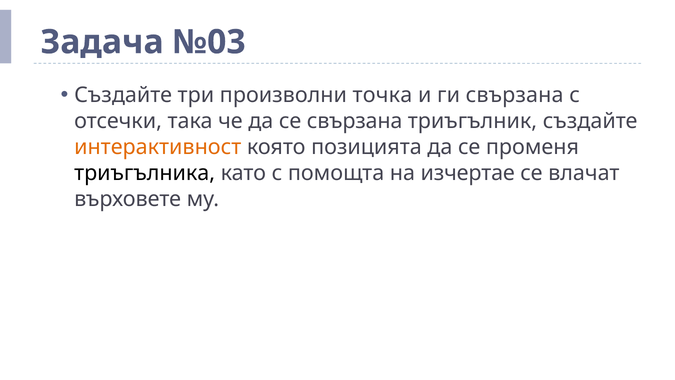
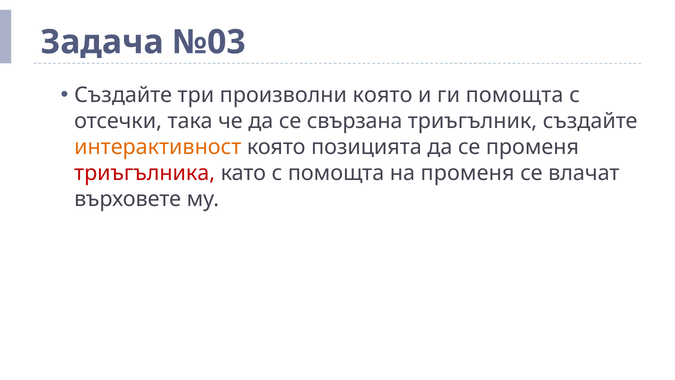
произволни точка: точка -> която (383, 95)
ги свързана: свързана -> помощта (515, 95)
триъгълника colour: black -> red (145, 173)
на изчертае: изчертае -> променя (468, 173)
